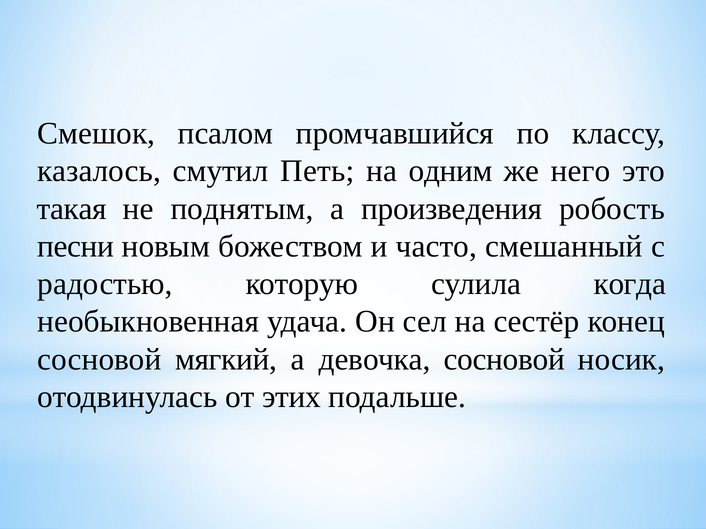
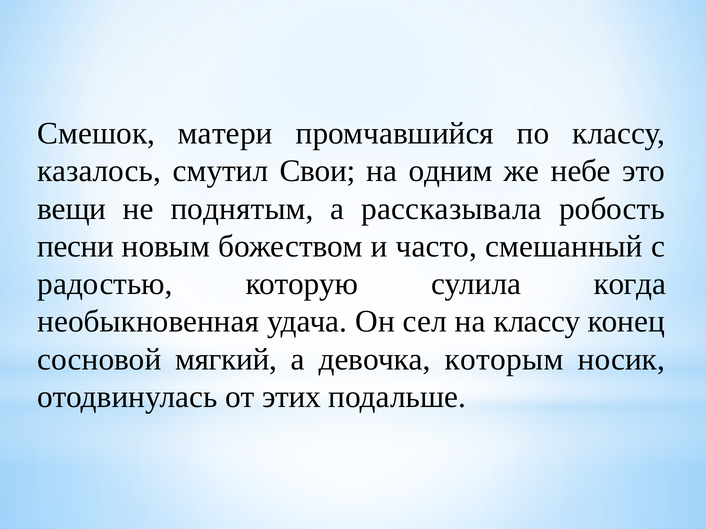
псалом: псалом -> матери (225, 134)
Петь: Петь -> Свои (318, 171)
него: него -> небе (581, 171)
такая: такая -> вещи (72, 209)
произведения: произведения -> рассказывала (452, 209)
на сестёр: сестёр -> классу (537, 322)
девочка сосновой: сосновой -> которым (504, 360)
